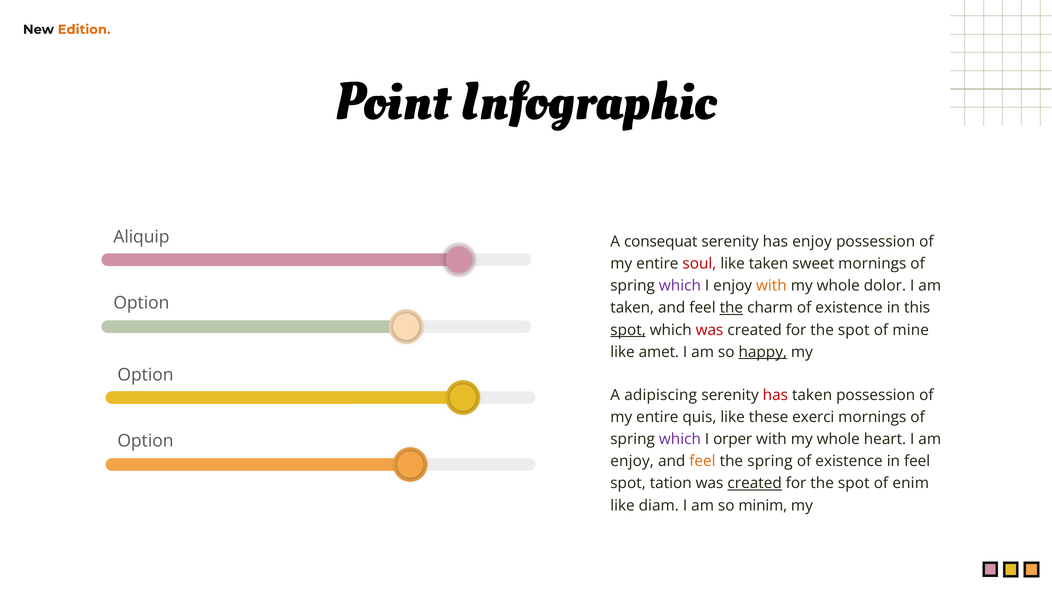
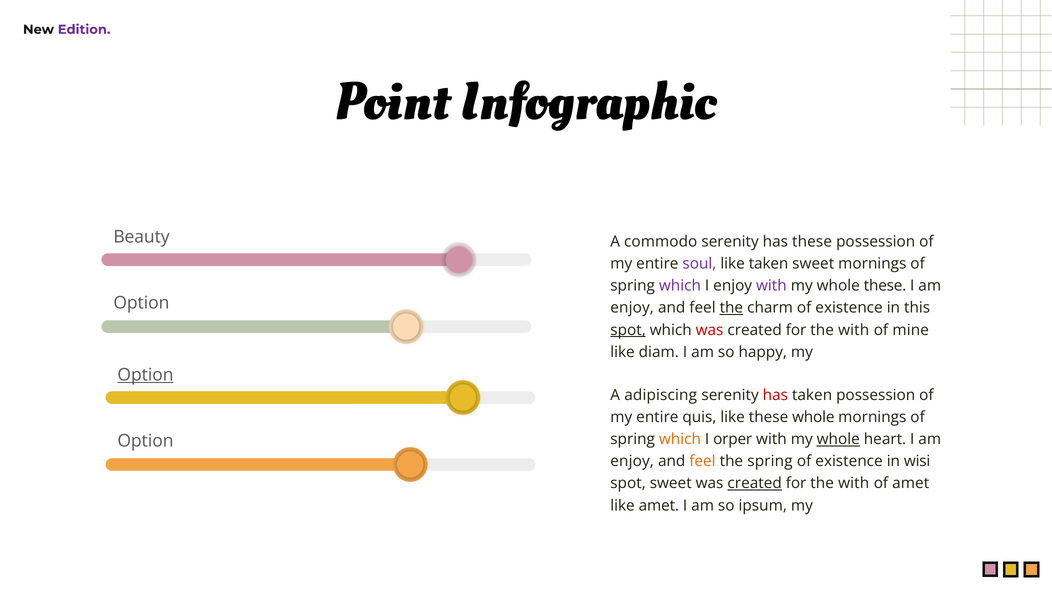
Edition colour: orange -> purple (84, 30)
Aliquip: Aliquip -> Beauty (141, 237)
consequat: consequat -> commodo (661, 242)
has enjoy: enjoy -> these (812, 242)
soul colour: red -> purple (699, 264)
with colour: orange -> purple (771, 286)
whole dolor: dolor -> these (885, 286)
taken: taken -> enjoy (632, 308)
spot: spot -> with (854, 330)
amet: amet -> diam (659, 352)
happy underline: present -> none (763, 352)
Option underline: none -> present (146, 375)
these exerci: exerci -> whole (813, 417)
which colour: purple -> orange (680, 439)
whole underline: none -> present (838, 439)
in feel: feel -> wisi (917, 461)
spot tation: tation -> sweet (671, 483)
spot: spot -> with (854, 483)
of enim: enim -> amet (911, 483)
like diam: diam -> amet (659, 505)
minim: minim -> ipsum (763, 505)
